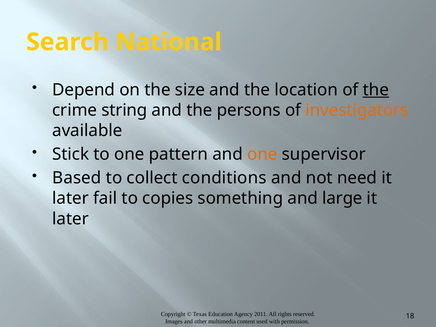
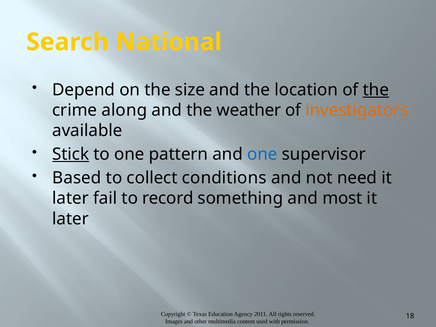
string: string -> along (124, 110)
persons: persons -> weather (249, 110)
Stick underline: none -> present (71, 154)
one colour: orange -> blue (262, 154)
copies: copies -> record (168, 198)
large: large -> most (342, 198)
